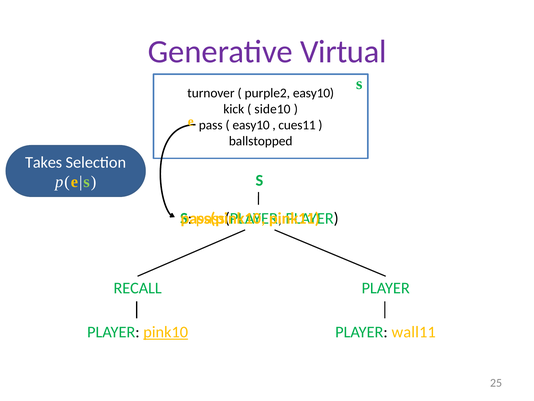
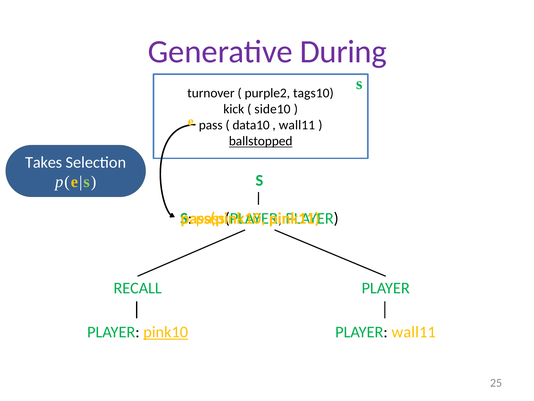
Virtual: Virtual -> During (343, 52)
purple2 easy10: easy10 -> tags10 (313, 93)
easy10: easy10 -> data10 (251, 125)
cues11: cues11 -> wall11 (297, 125)
ballstopped underline: none -> present (261, 141)
